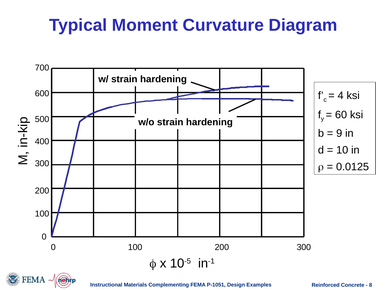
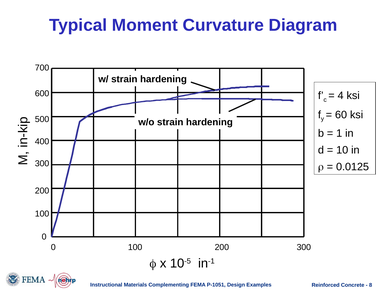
9: 9 -> 1 (339, 133)
